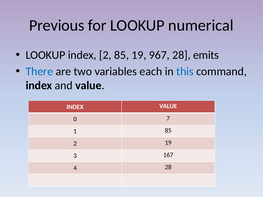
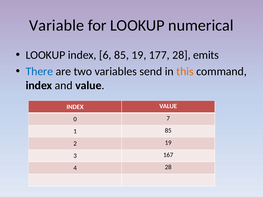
Previous: Previous -> Variable (57, 25)
index 2: 2 -> 6 (105, 55)
967: 967 -> 177 (159, 55)
each: each -> send (151, 72)
this colour: blue -> orange (185, 72)
